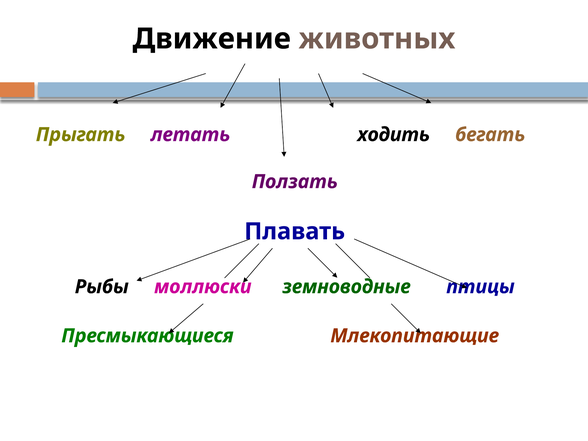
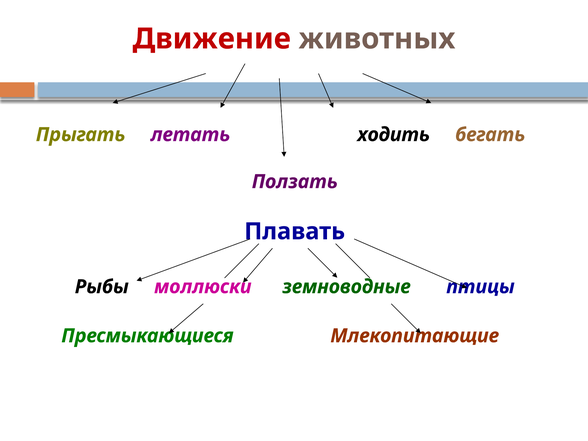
Движение colour: black -> red (212, 39)
